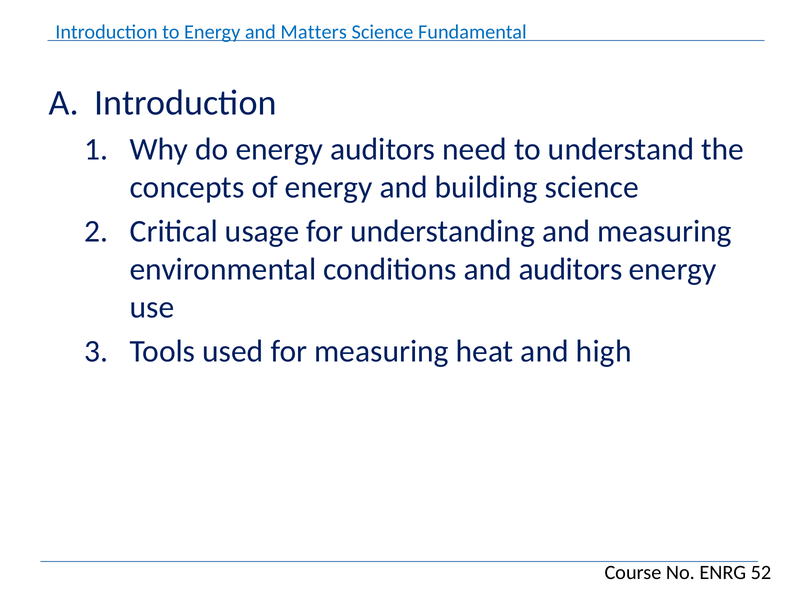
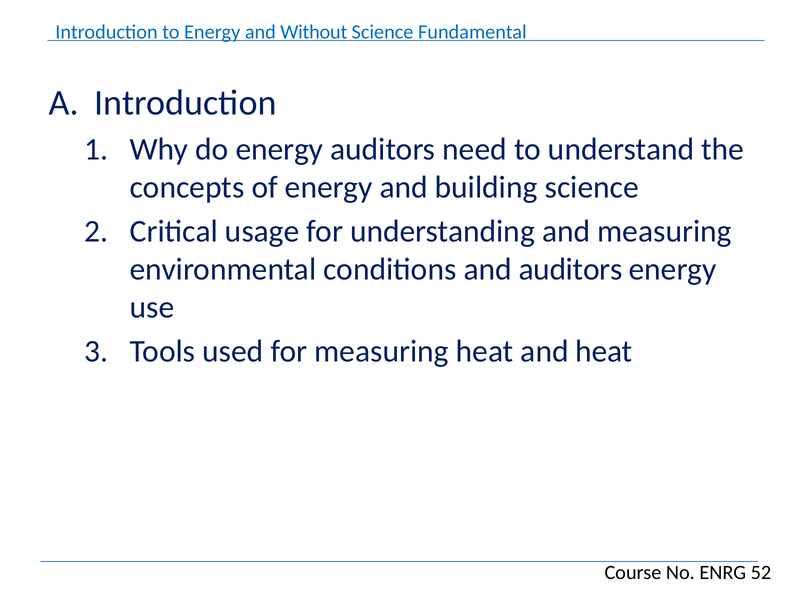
Matters: Matters -> Without (314, 32)
and high: high -> heat (604, 352)
